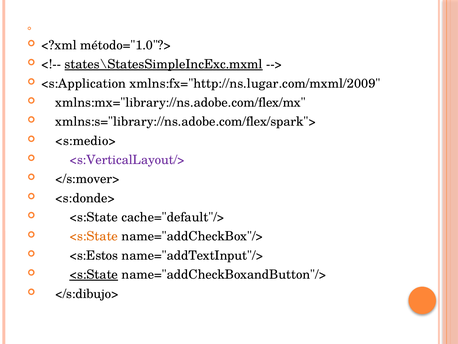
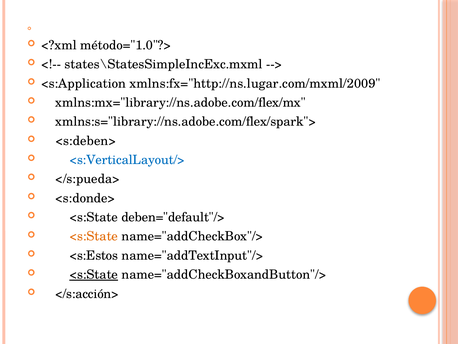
states\StatesSimpleIncExc.mxml underline: present -> none (164, 64)
<s:medio>: <s:medio> -> <s:deben> (86, 141)
<s:VerticalLayout/> colour: purple -> blue (127, 160)
</s:mover>: </s:mover> -> </s:pueda> (88, 179)
cache="default"/>: cache="default"/> -> deben="default"/> (173, 217)
</s:dibujo>: </s:dibujo> -> </s:acción> (87, 293)
